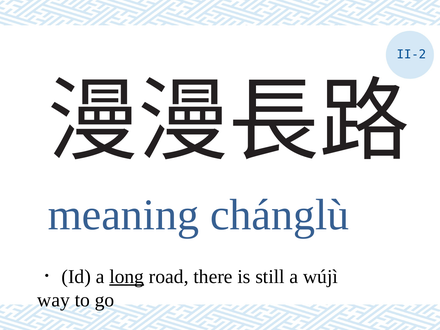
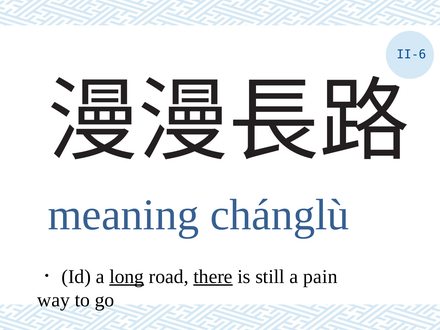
II-2: II-2 -> II-6 (411, 54)
there underline: none -> present (213, 277)
wújì: wújì -> pain (320, 277)
